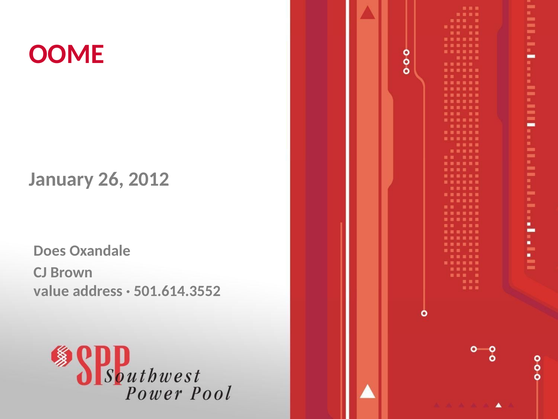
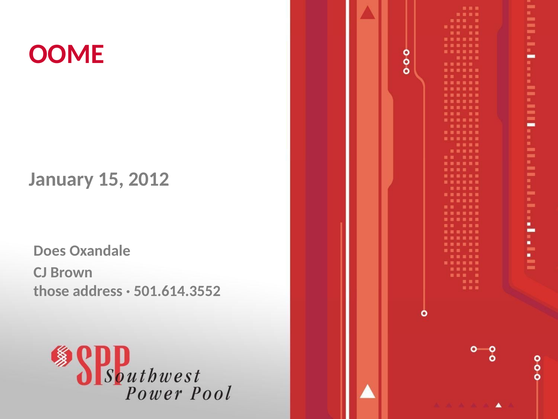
26: 26 -> 15 (111, 179)
value: value -> those (51, 291)
